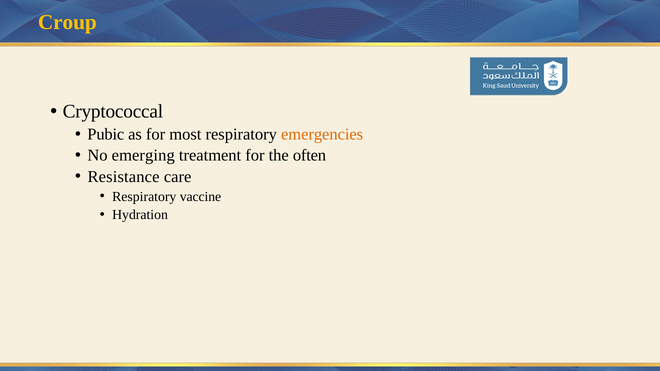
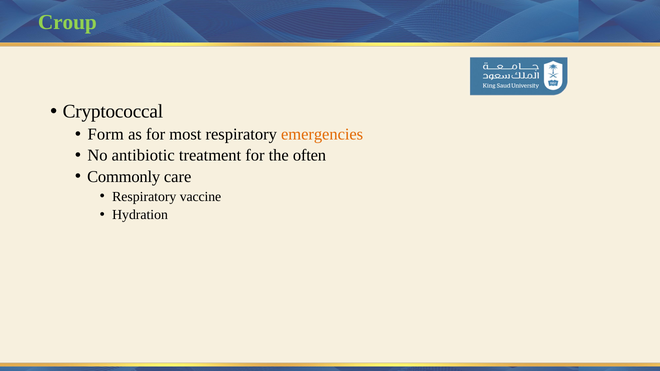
Croup colour: yellow -> light green (67, 22)
Pubic: Pubic -> Form (106, 134)
emerging: emerging -> antibiotic (143, 156)
Resistance: Resistance -> Commonly (124, 177)
